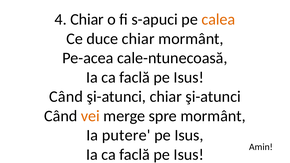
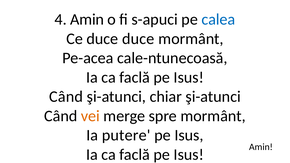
4 Chiar: Chiar -> Amin (87, 19)
calea colour: orange -> blue (218, 19)
duce chiar: chiar -> duce (138, 39)
